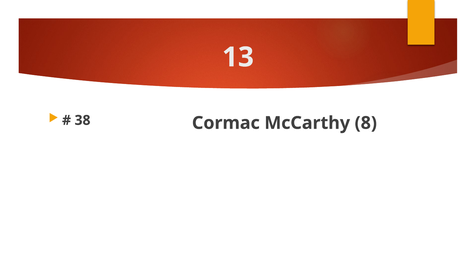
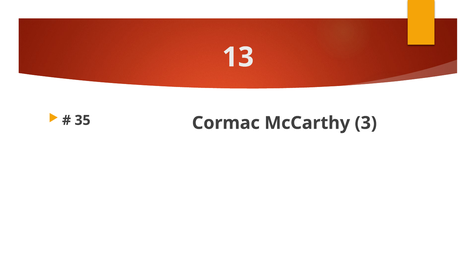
38: 38 -> 35 (83, 120)
8: 8 -> 3 (366, 123)
